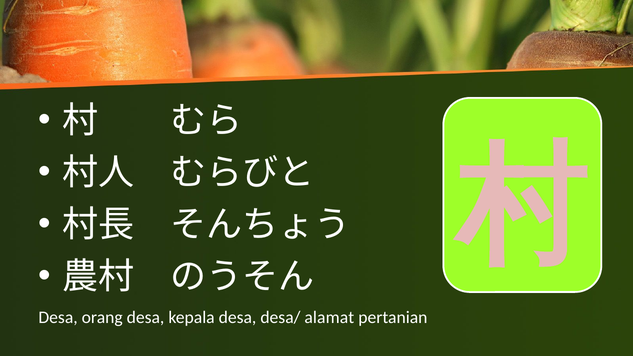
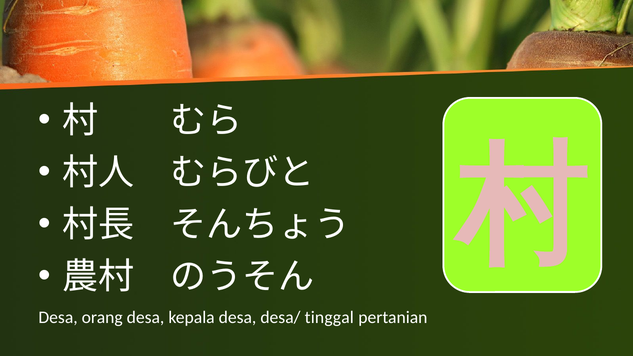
alamat: alamat -> tinggal (329, 318)
